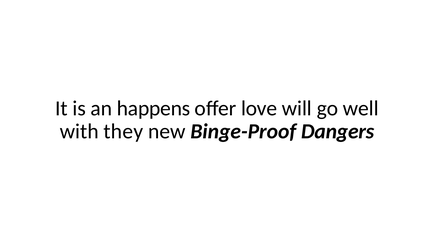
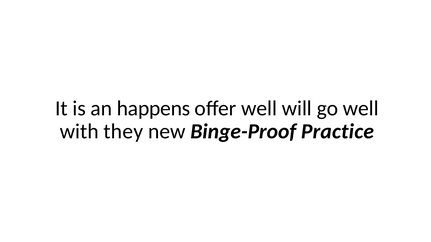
offer love: love -> well (259, 108)
Dangers: Dangers -> Practice (338, 132)
